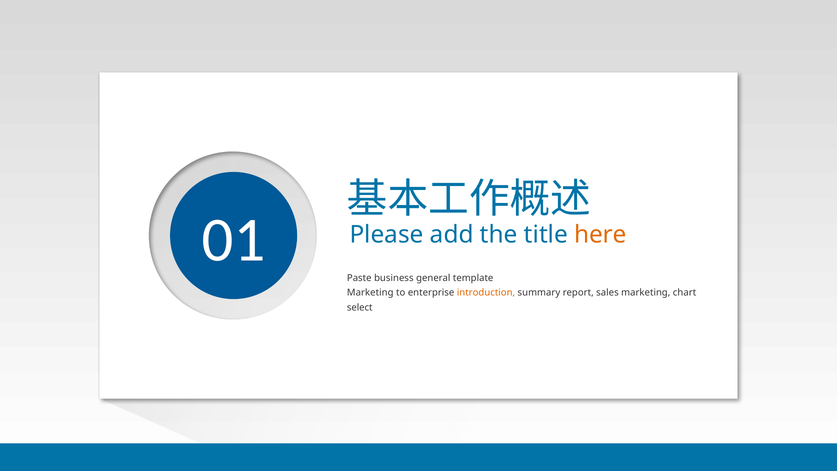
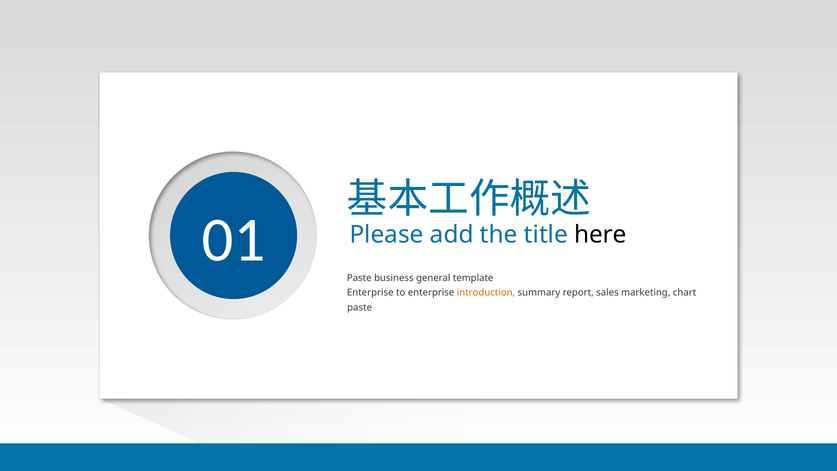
here colour: orange -> black (600, 234)
Marketing: Marketing -> Enterprise (370, 293)
select: select -> paste (360, 308)
